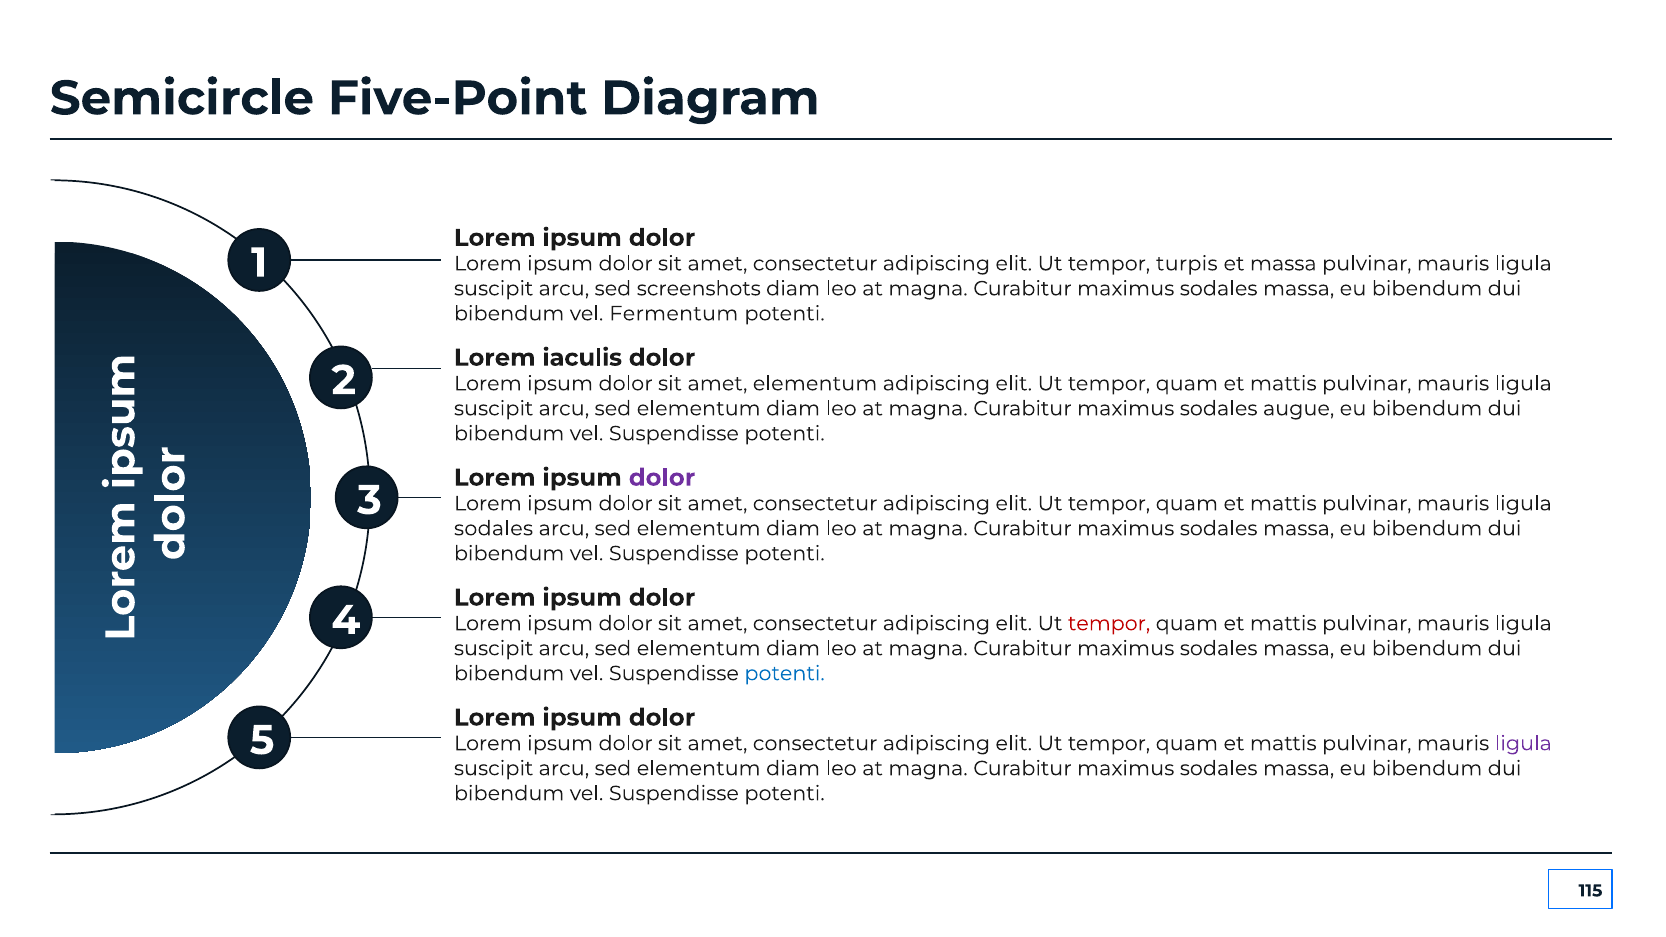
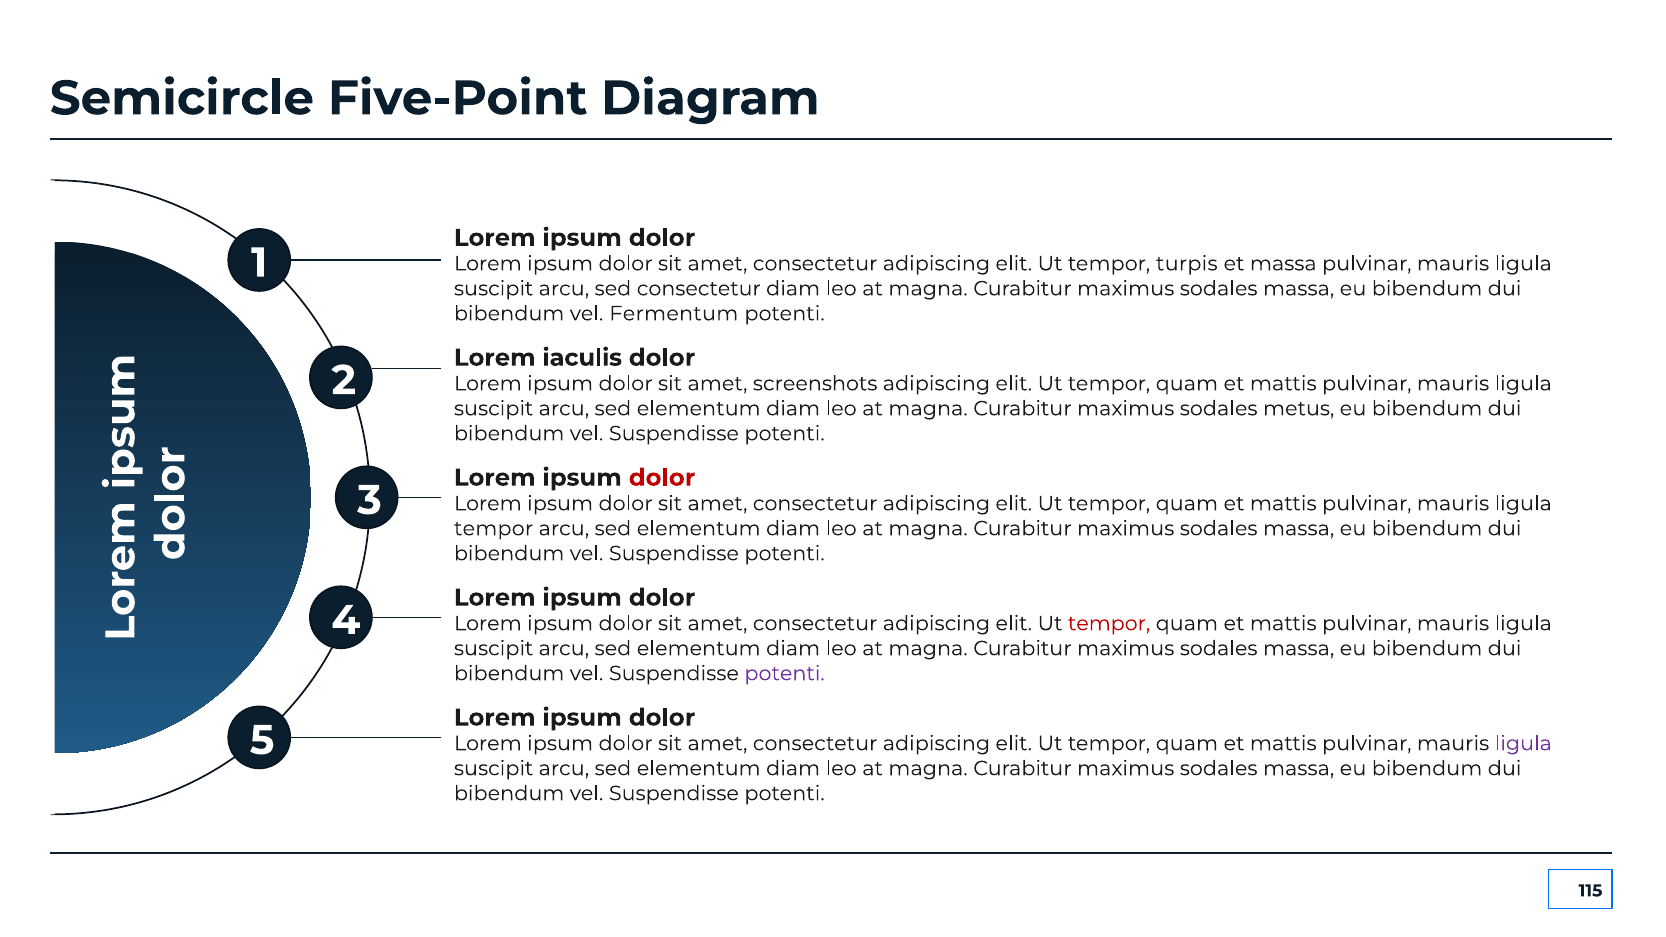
sed screenshots: screenshots -> consectetur (699, 289)
amet elementum: elementum -> screenshots (815, 384)
augue: augue -> metus (1299, 409)
dolor colour: purple -> red (662, 478)
sodales: sodales -> tempor (494, 529)
potenti colour: blue -> purple (785, 674)
